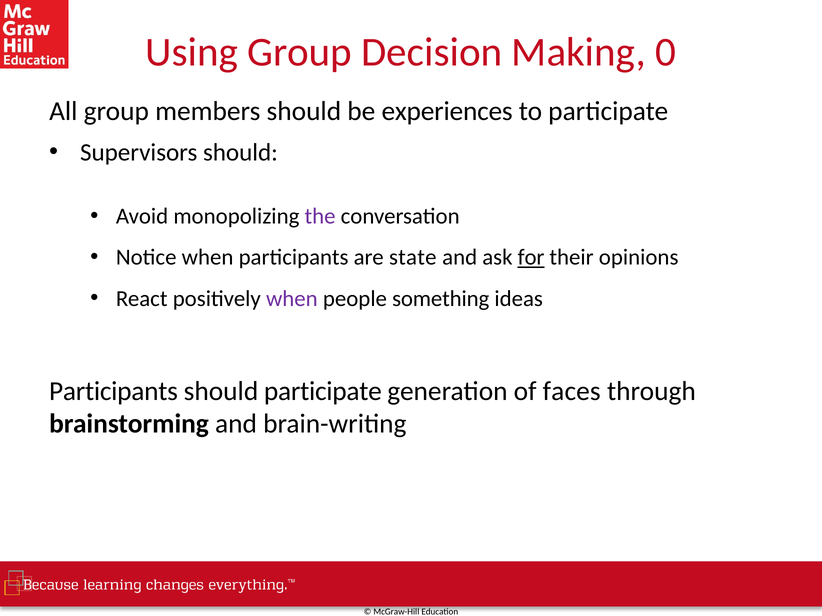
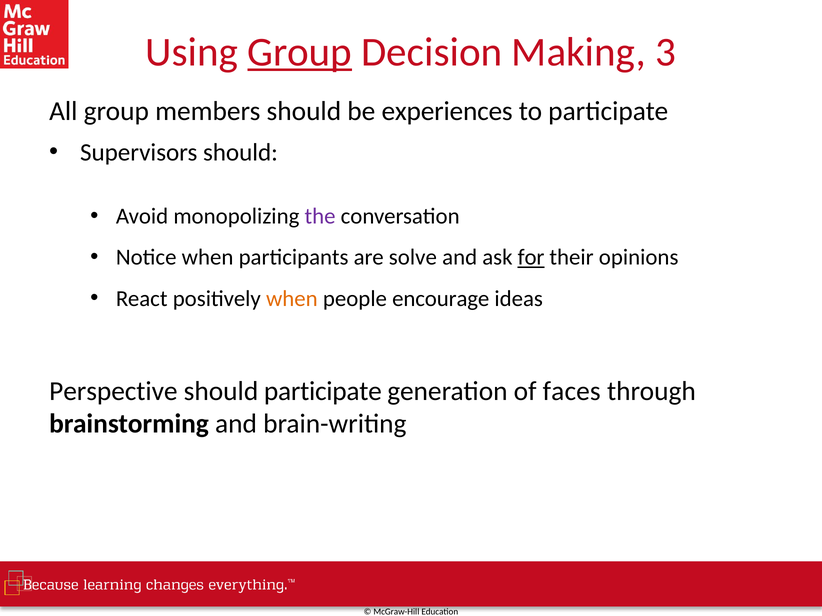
Group underline: none -> present (300, 52)
0: 0 -> 3 (666, 52)
state: state -> solve (413, 258)
when colour: purple -> orange (292, 299)
something: something -> encourage (441, 299)
Participants: Participants -> Perspective (113, 391)
